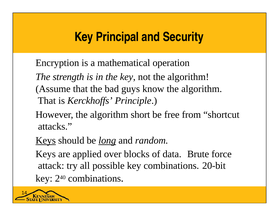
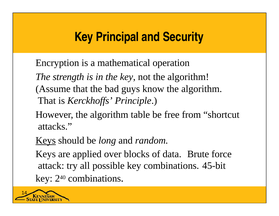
short: short -> table (140, 114)
long underline: present -> none (107, 140)
20-bit: 20-bit -> 45-bit (214, 165)
